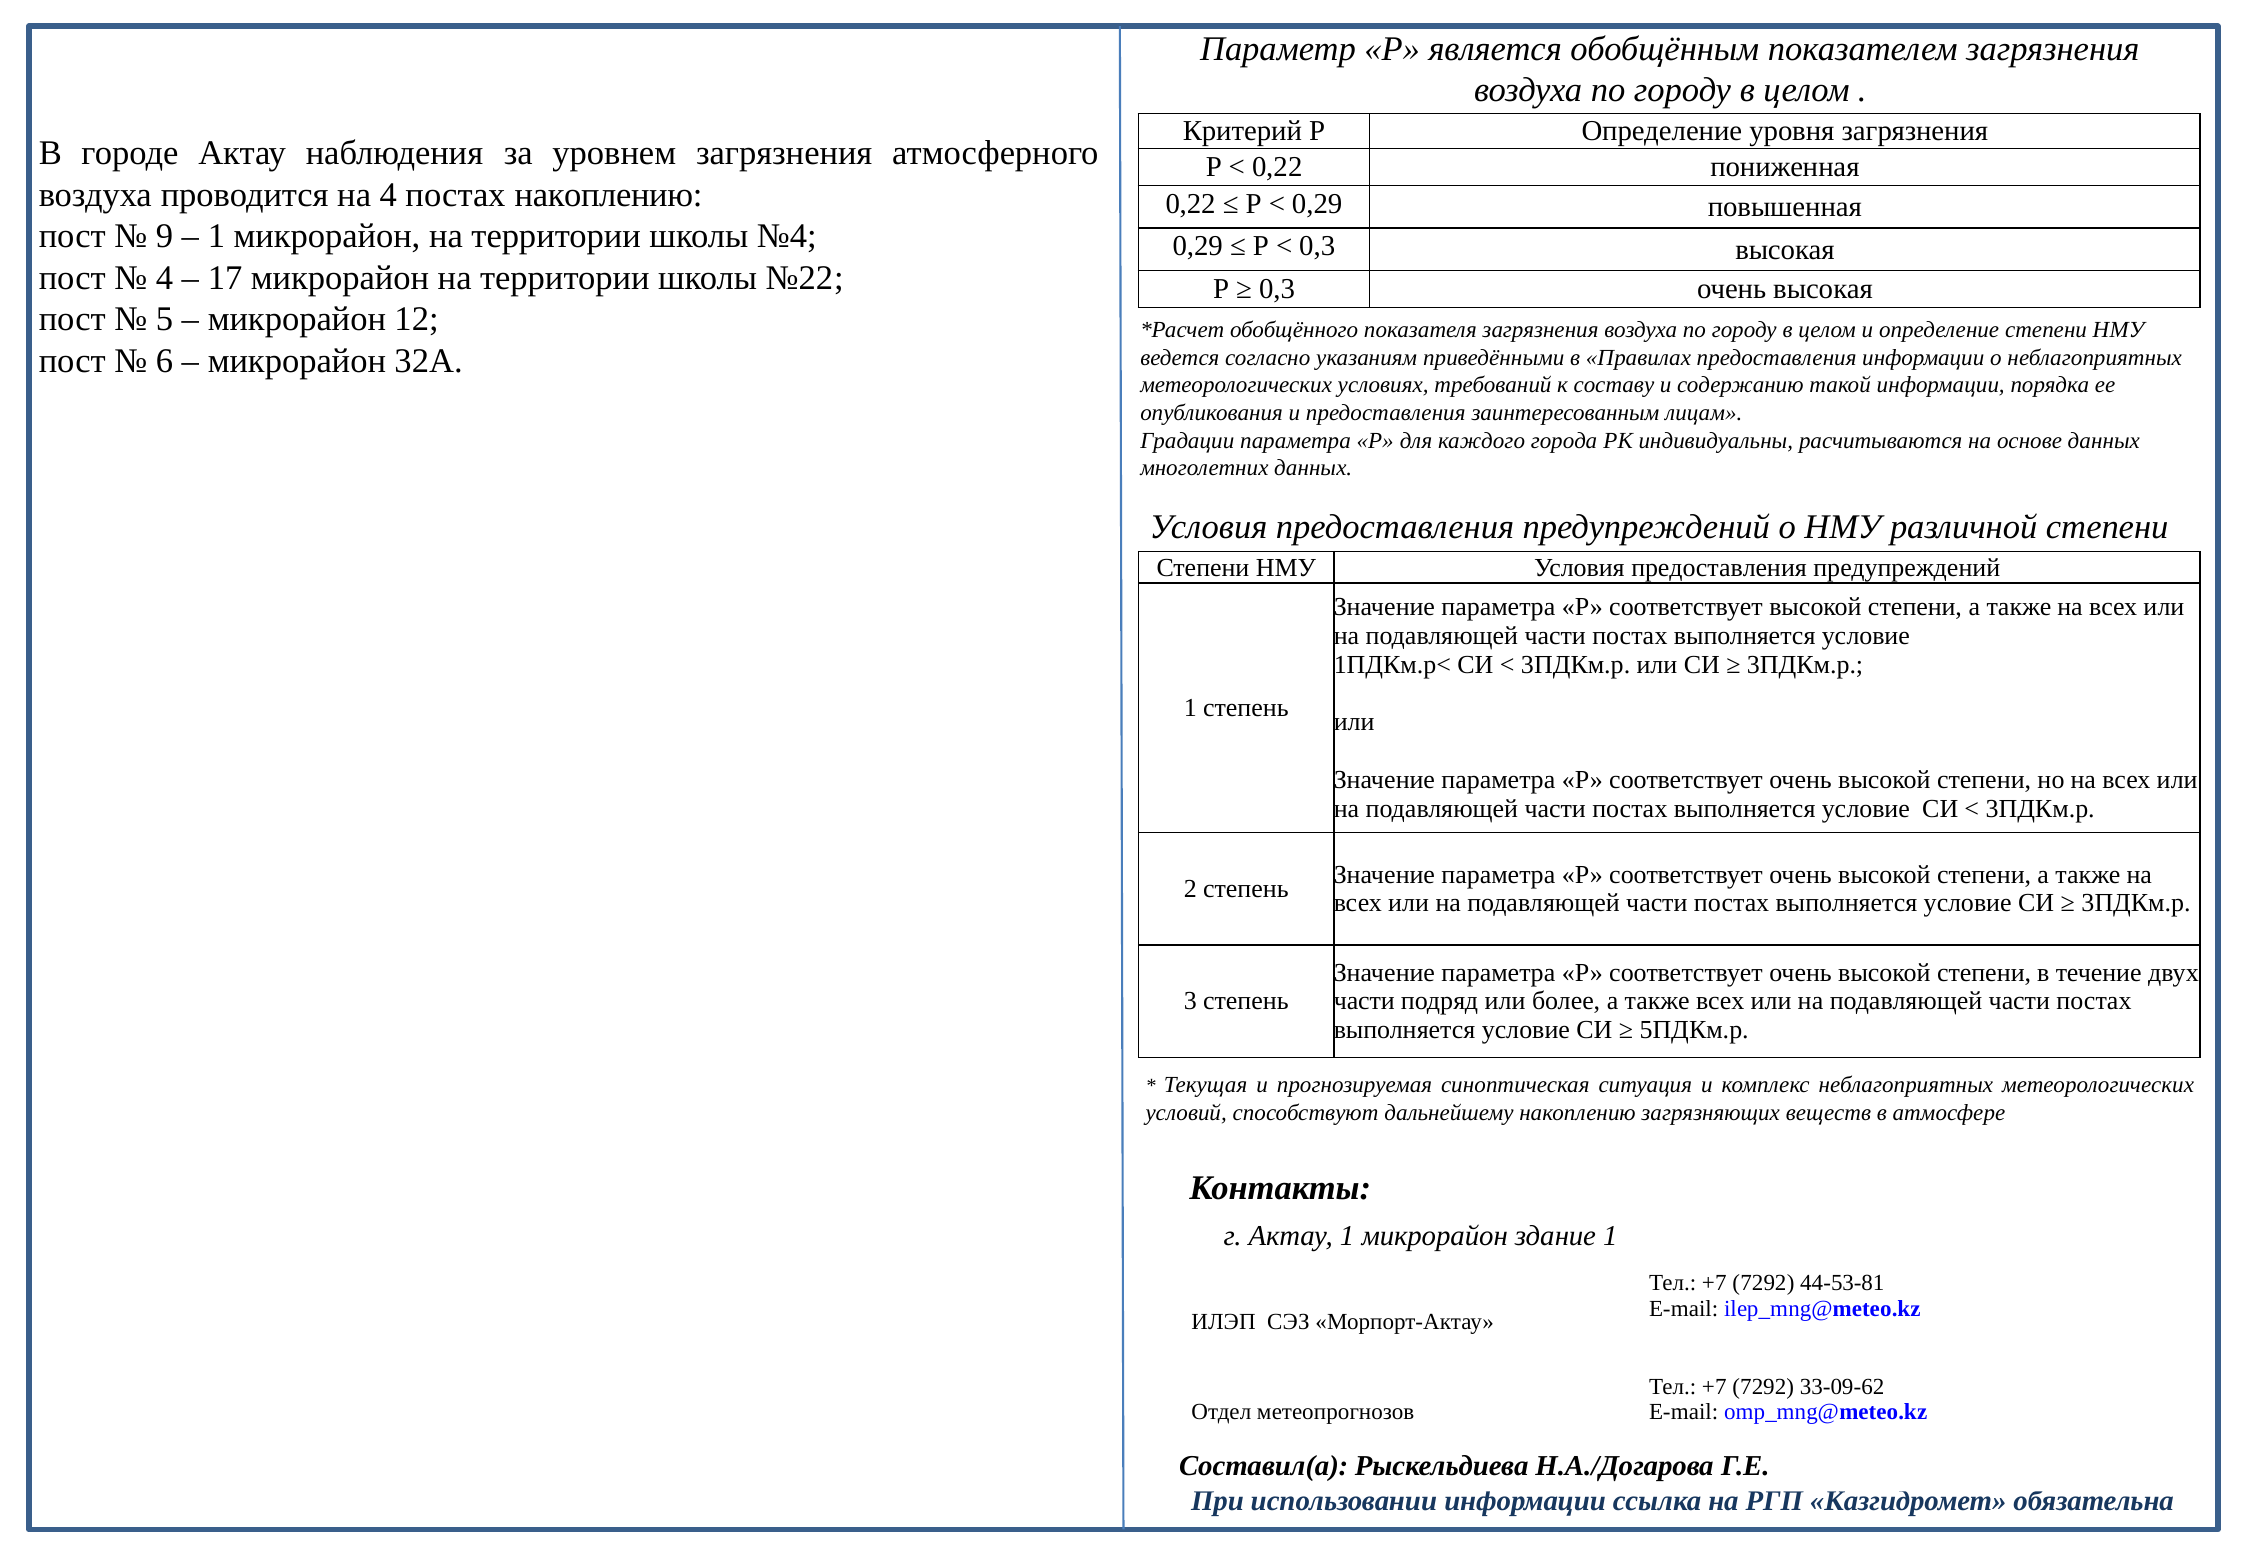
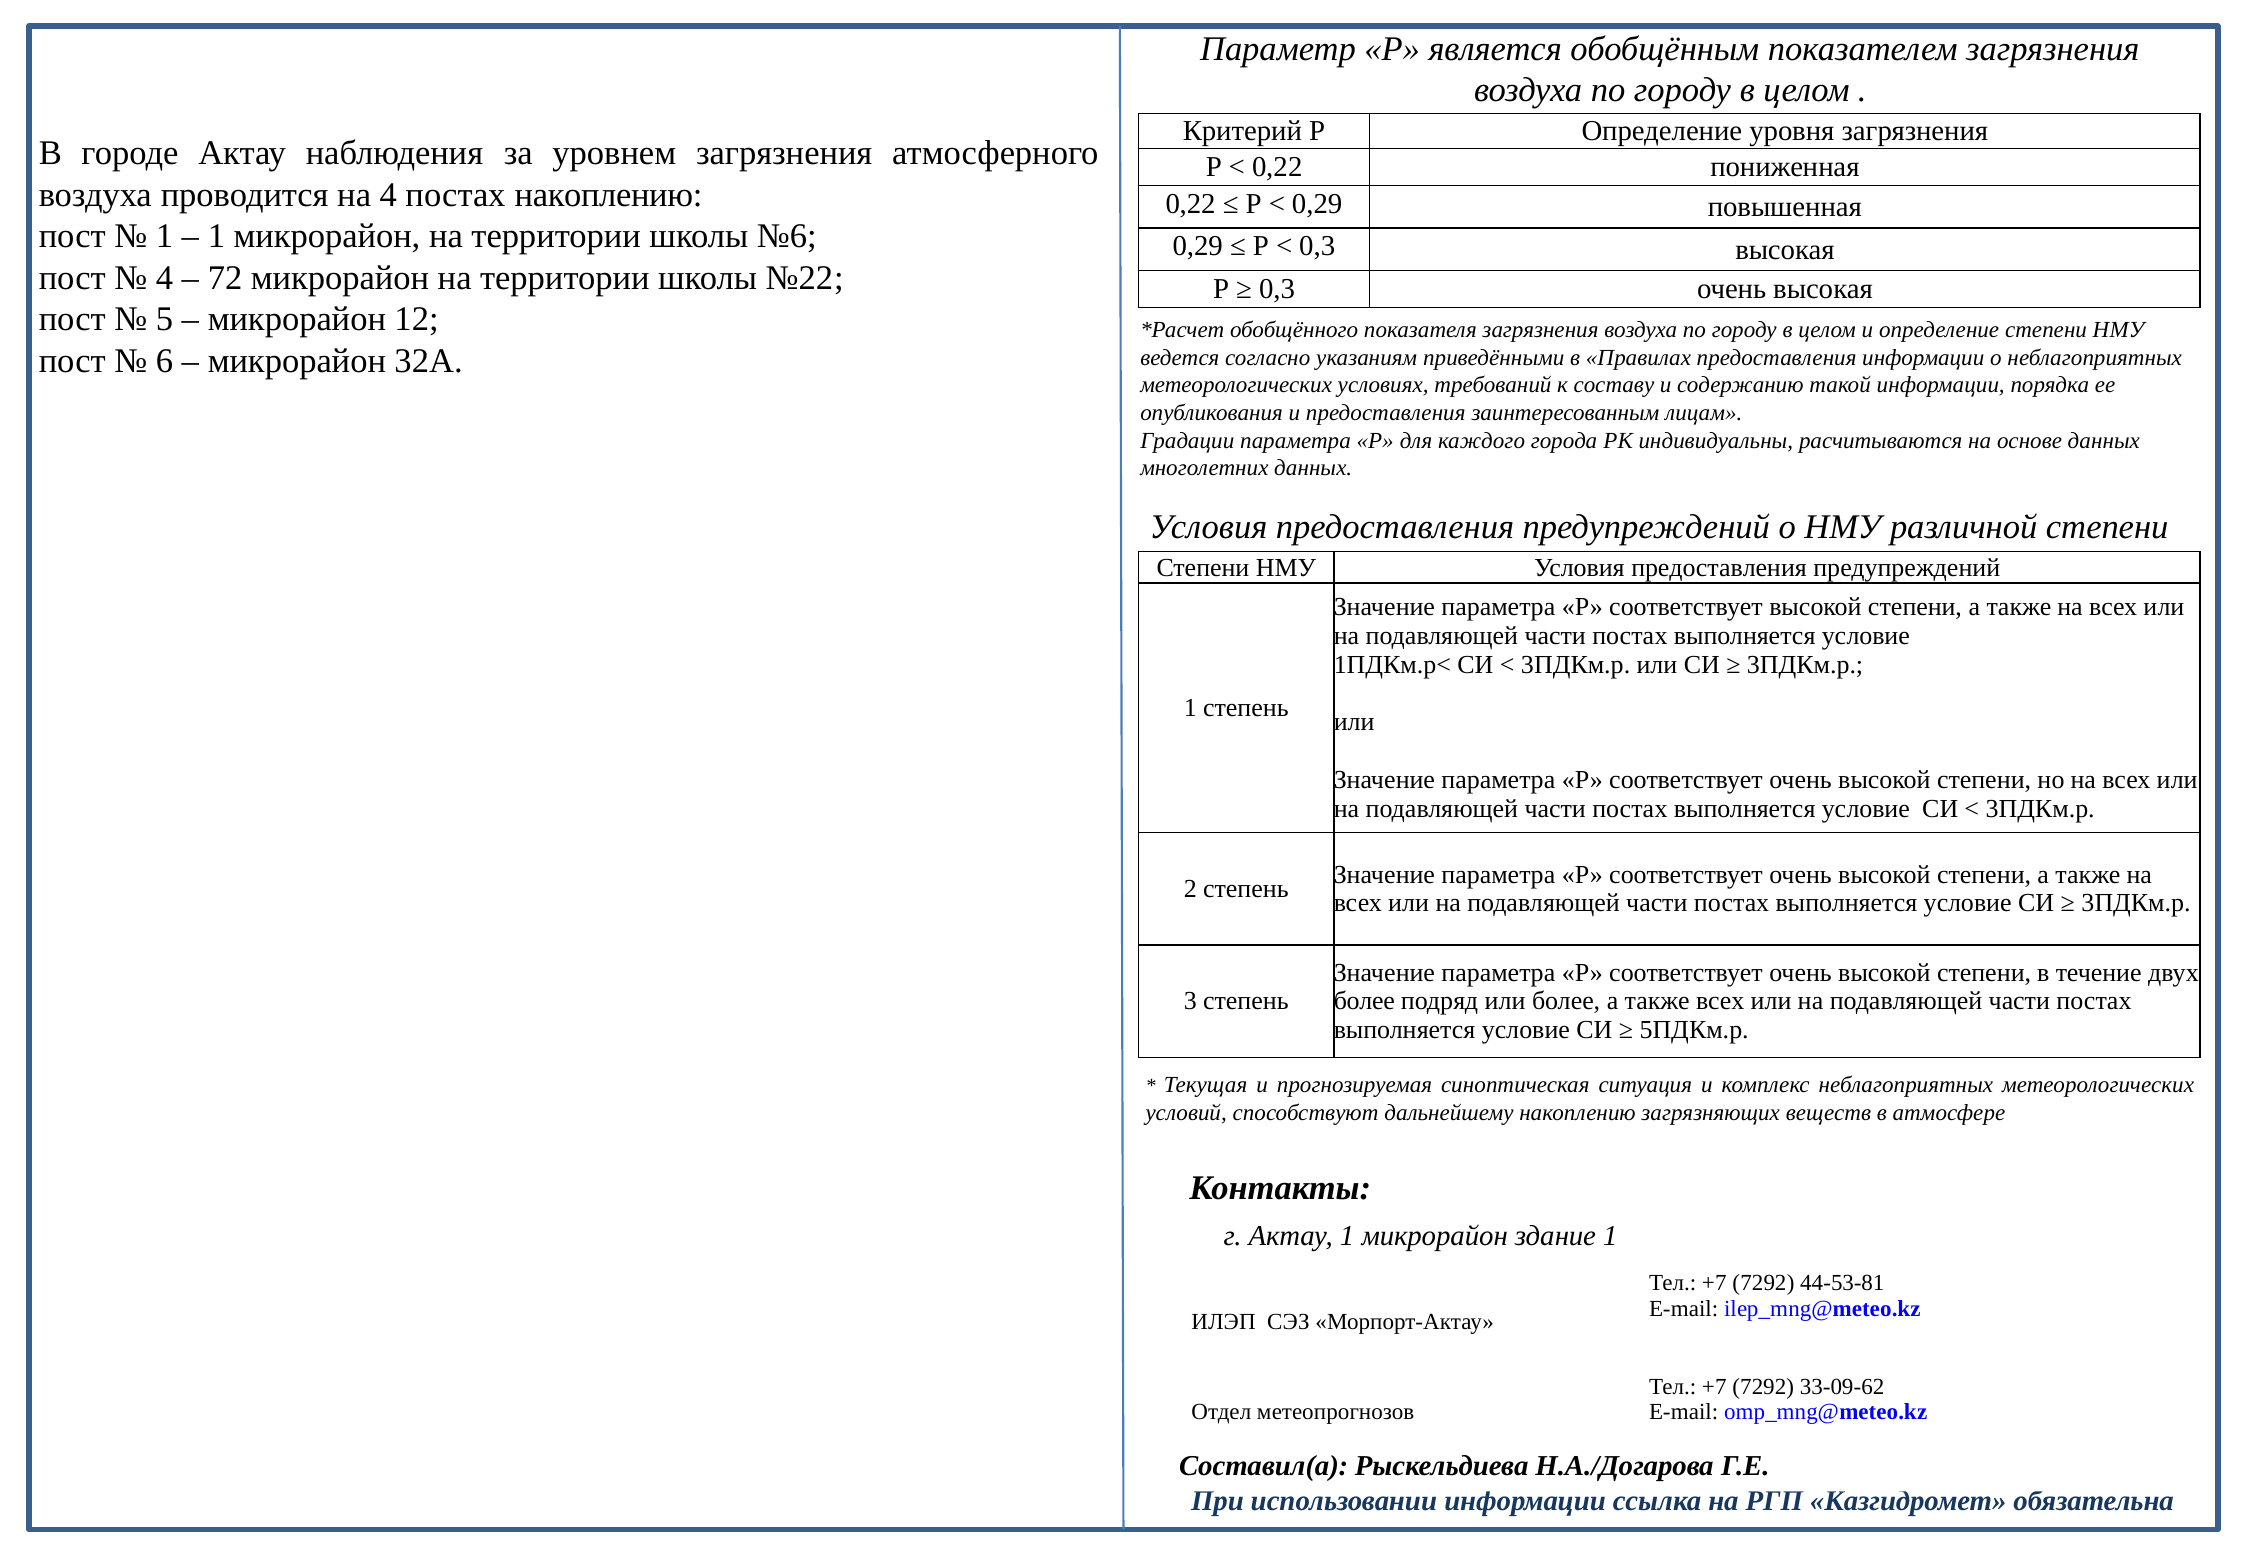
9: 9 -> 1 (164, 236)
№4: №4 -> №6 (787, 236)
17: 17 -> 72 (225, 278)
части: части -> более (1364, 1001)
